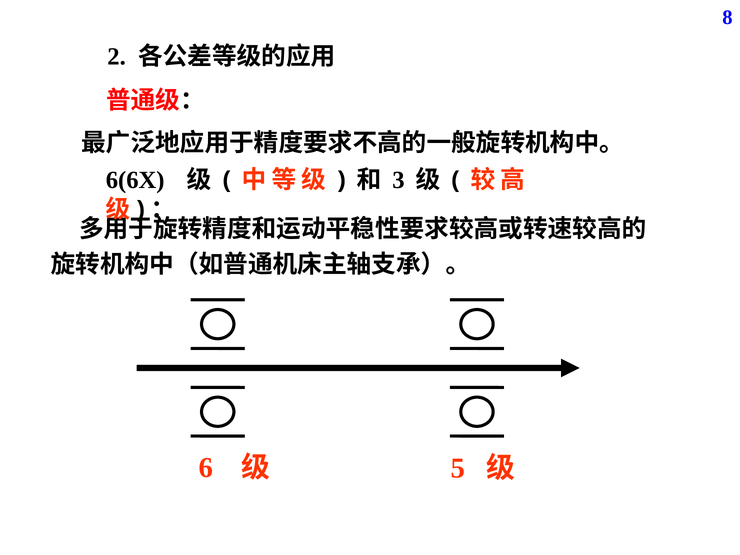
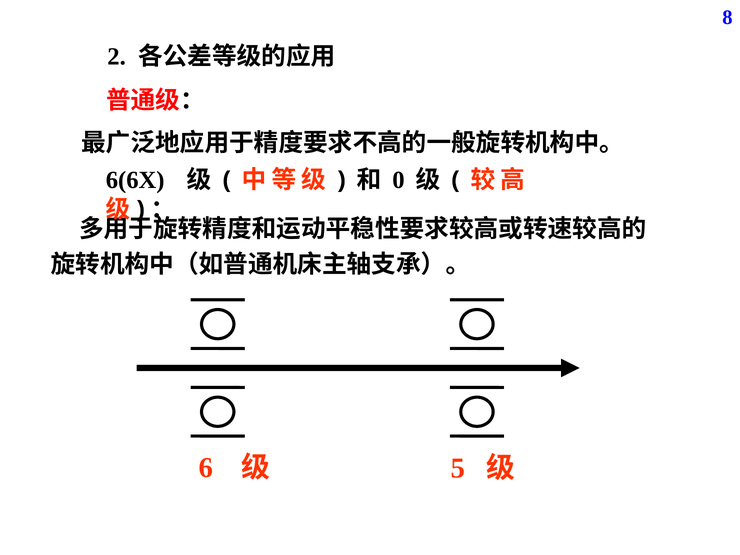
3: 3 -> 0 (398, 180)
